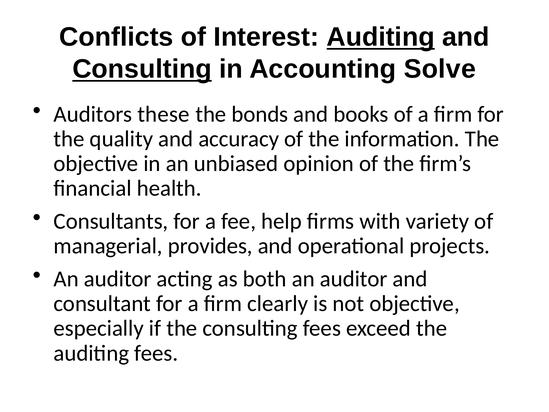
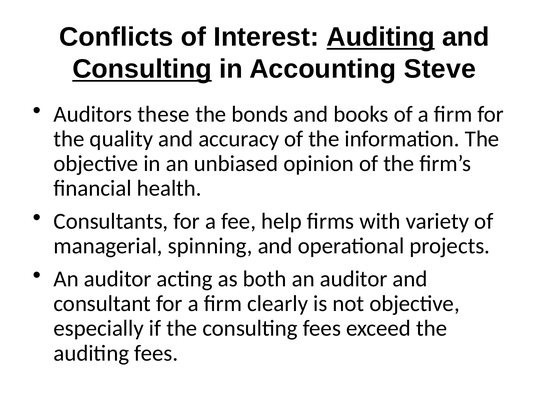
Solve: Solve -> Steve (440, 69)
provides: provides -> spinning (210, 246)
